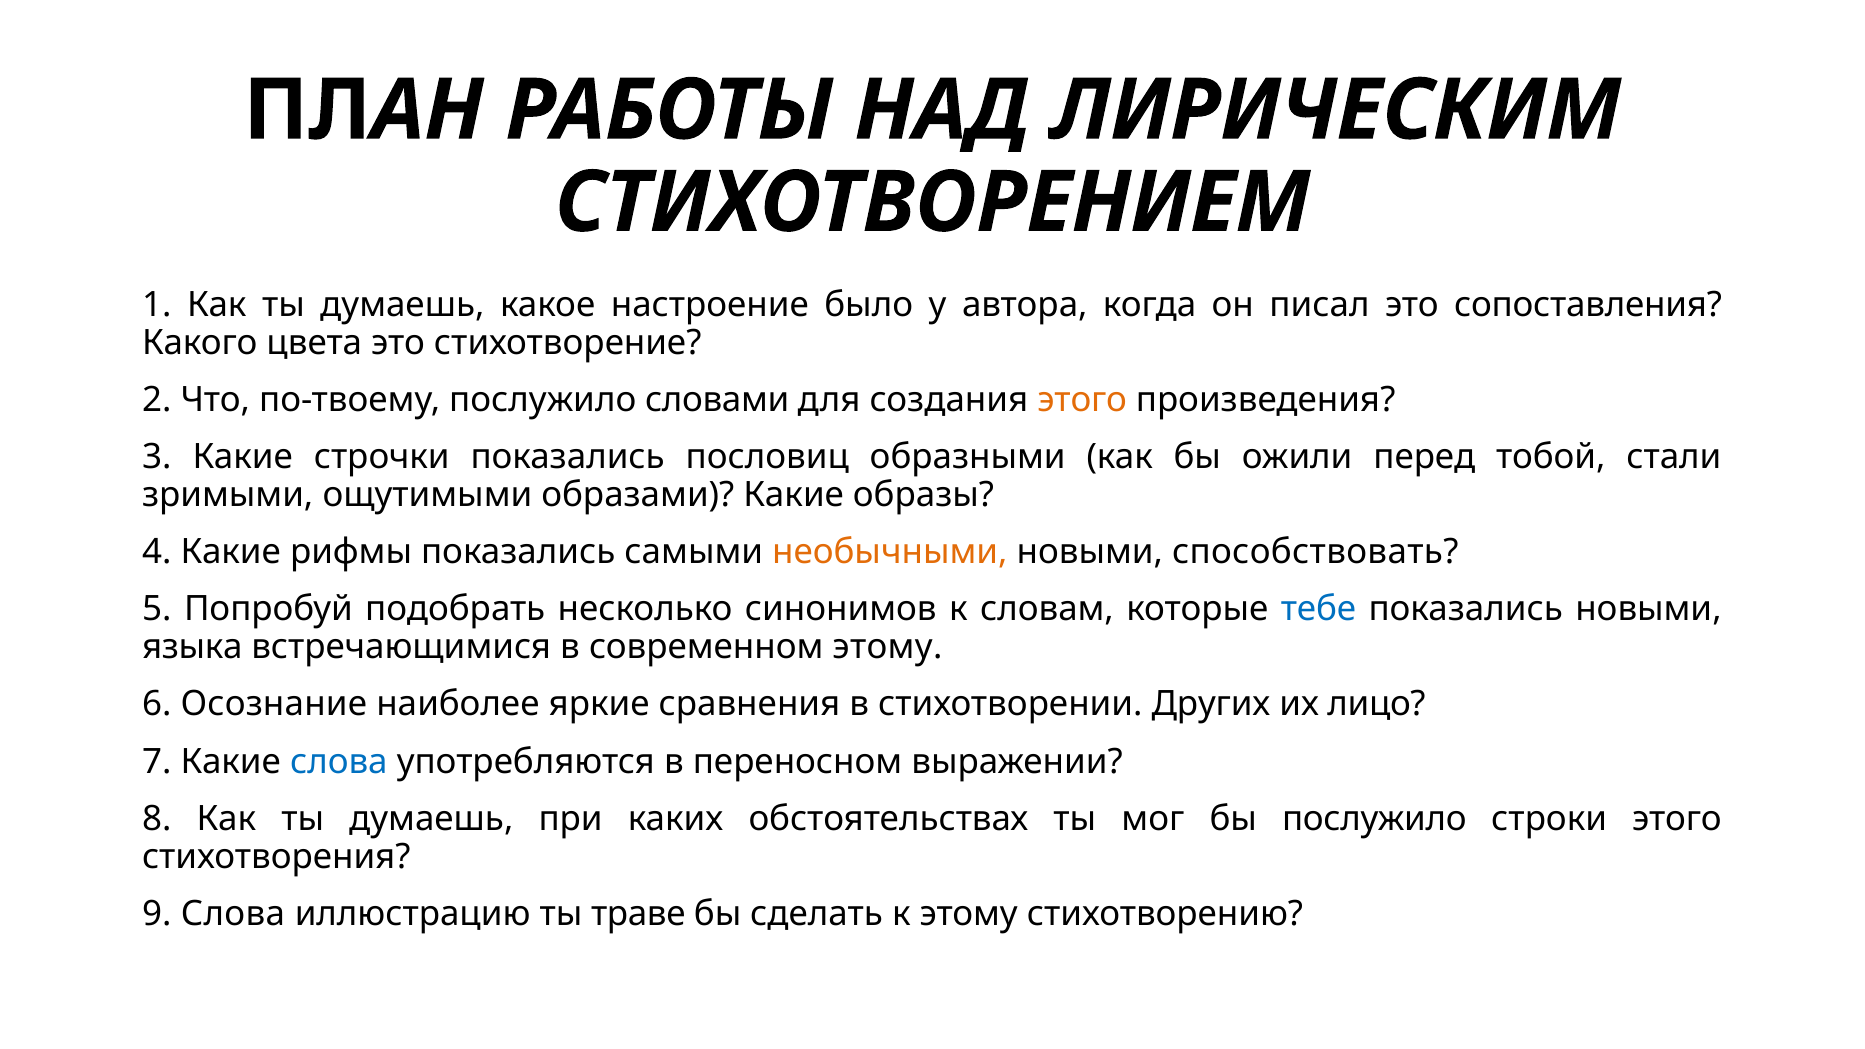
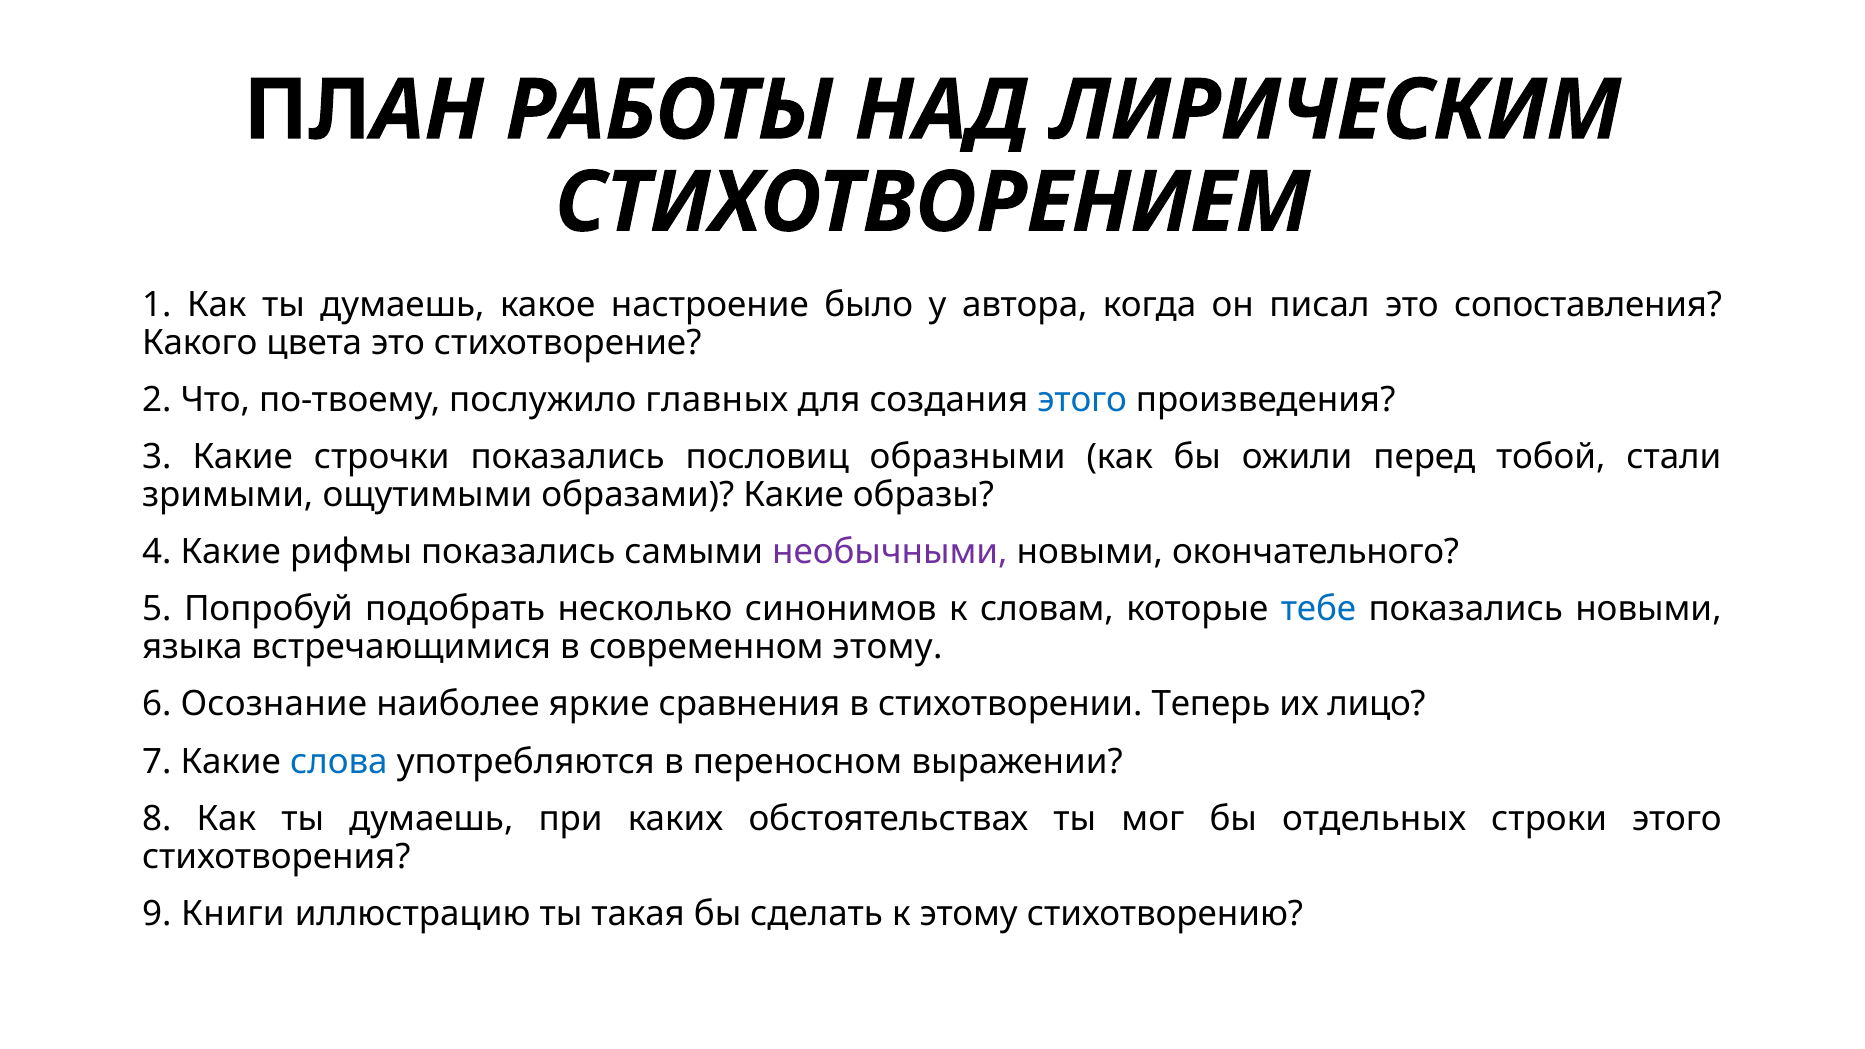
словами: словами -> главных (717, 400)
этого colour: orange -> blue (1082, 400)
необычными colour: orange -> purple (890, 552)
способствовать: способствовать -> окончательного (1316, 552)
Других: Других -> Теперь (1211, 704)
бы послужило: послужило -> отдельных (1374, 819)
9 Слова: Слова -> Книги (233, 914)
траве: траве -> такая (638, 914)
